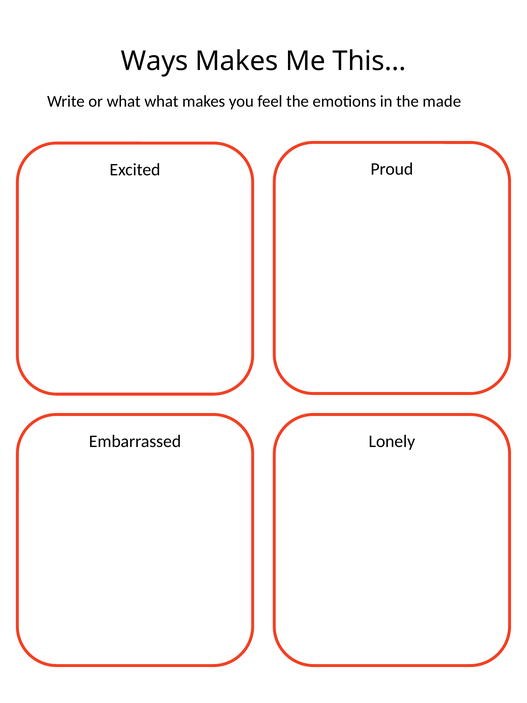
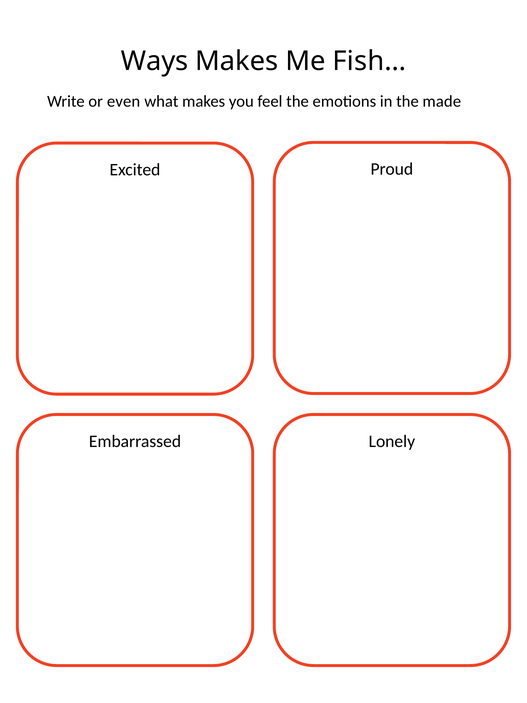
This…: This… -> Fish… (369, 61)
or what: what -> even (124, 101)
